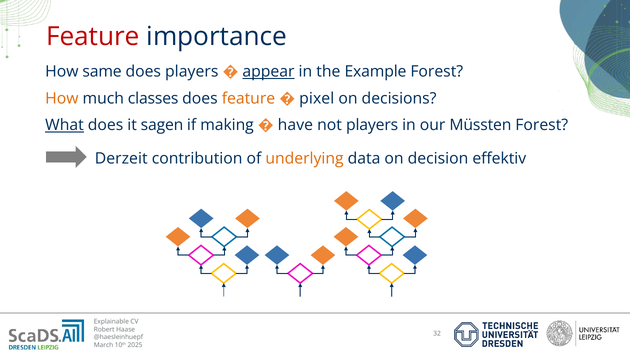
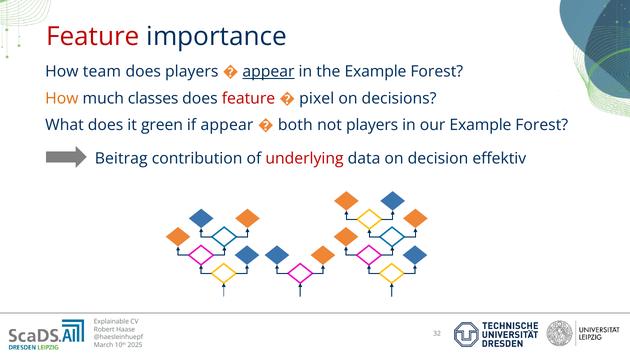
same: same -> team (102, 72)
feature colour: orange -> red (248, 99)
What underline: present -> none (65, 125)
sagen: sagen -> green (162, 125)
if making: making -> appear (227, 125)
have: have -> both (295, 125)
our Müssten: Müssten -> Example (480, 125)
Derzeit: Derzeit -> Beitrag (121, 159)
underlying colour: orange -> red (305, 159)
